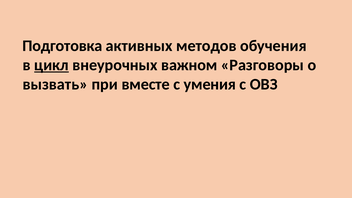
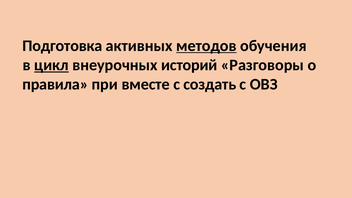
методов underline: none -> present (206, 46)
важном: важном -> историй (189, 65)
вызвать: вызвать -> правила (55, 84)
умения: умения -> создать (210, 84)
